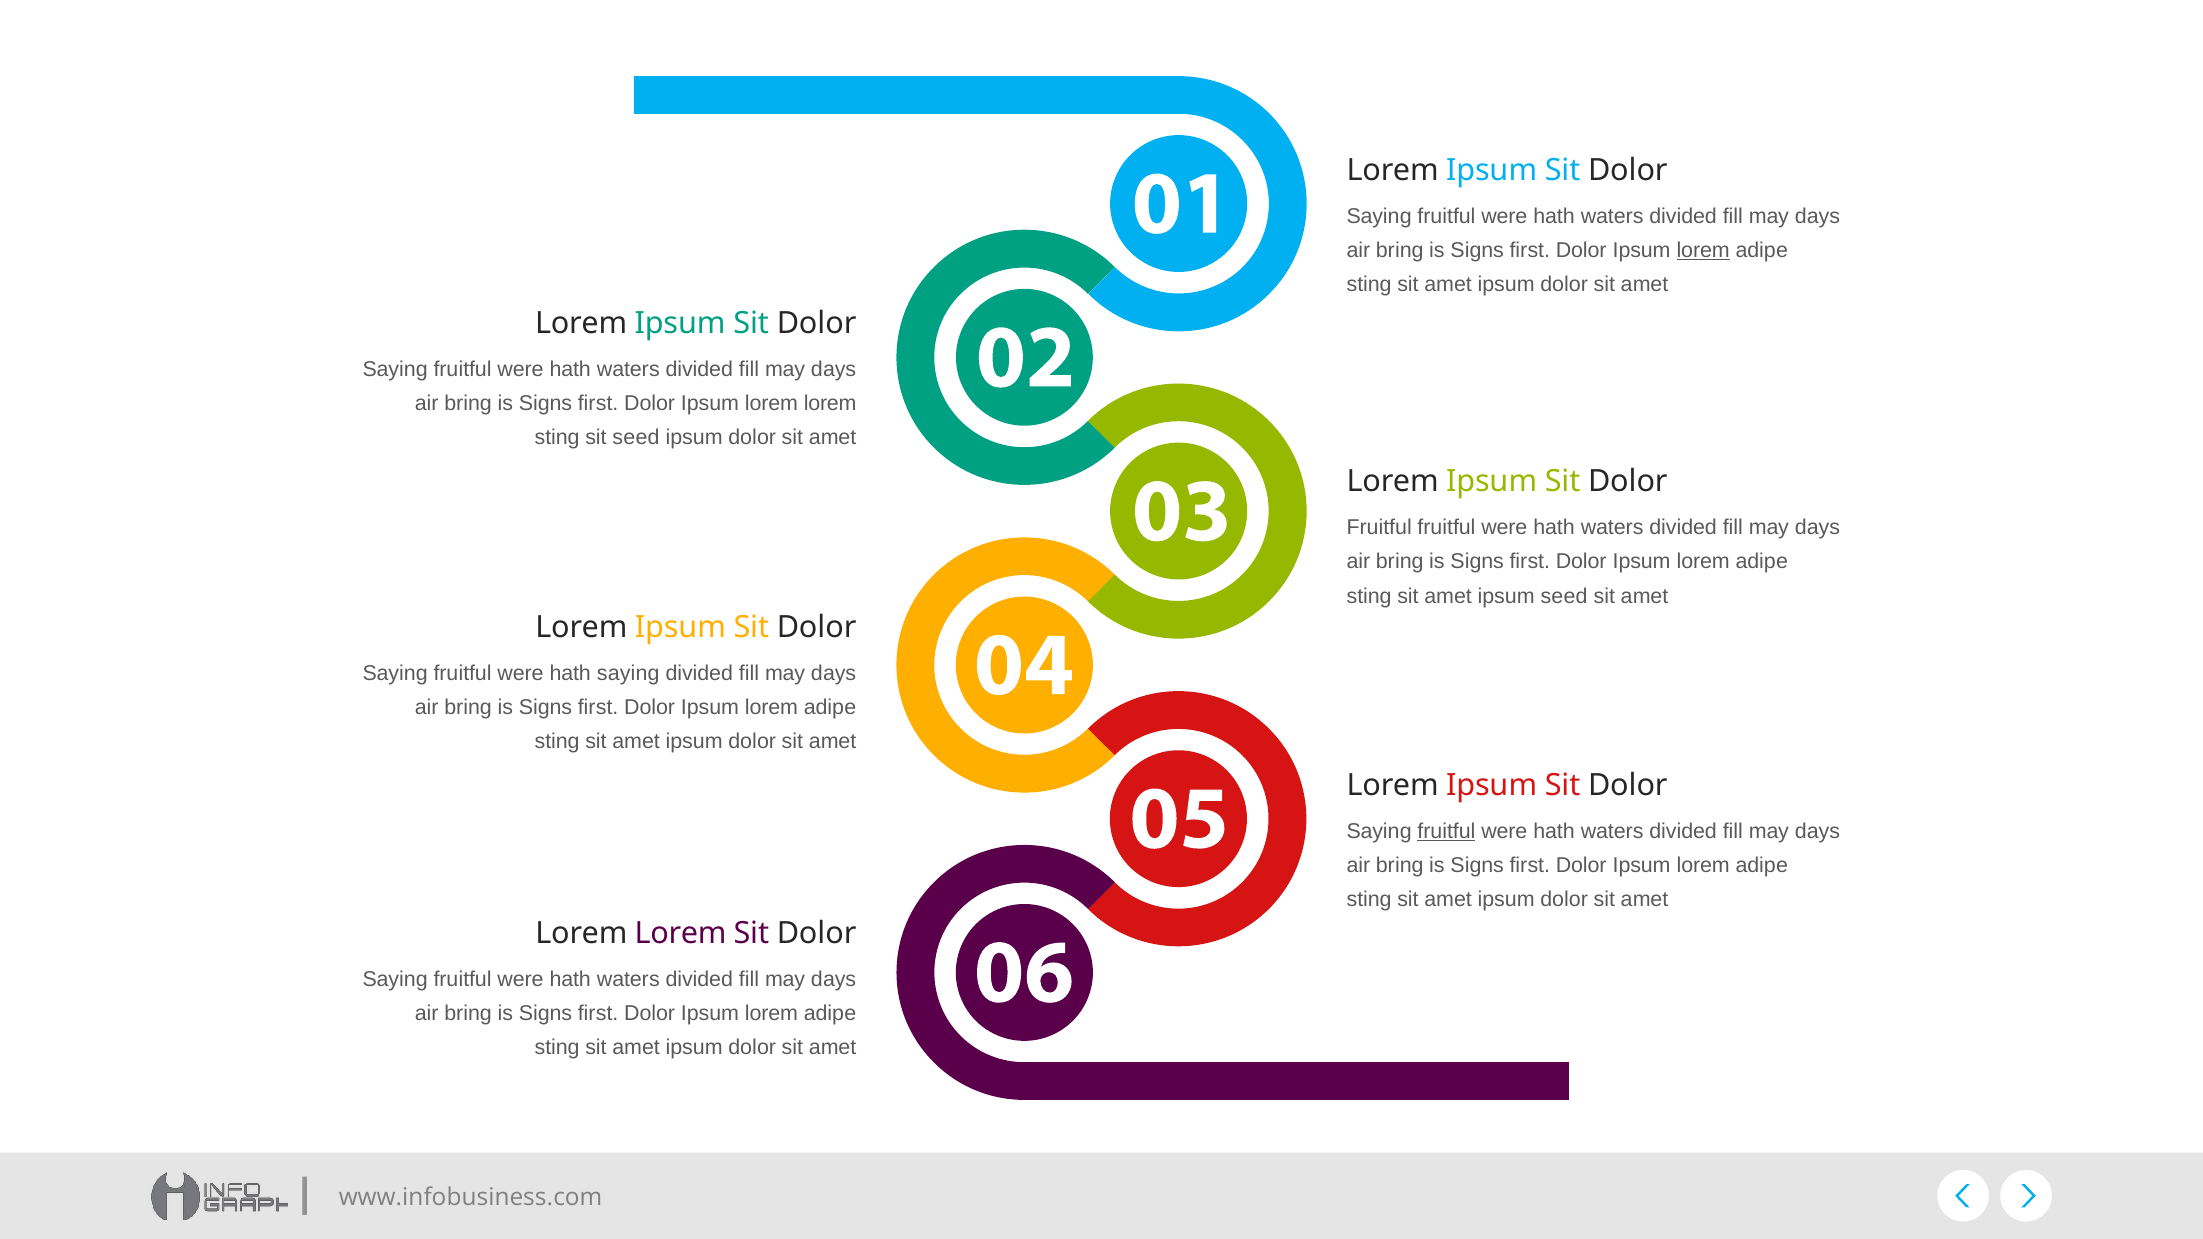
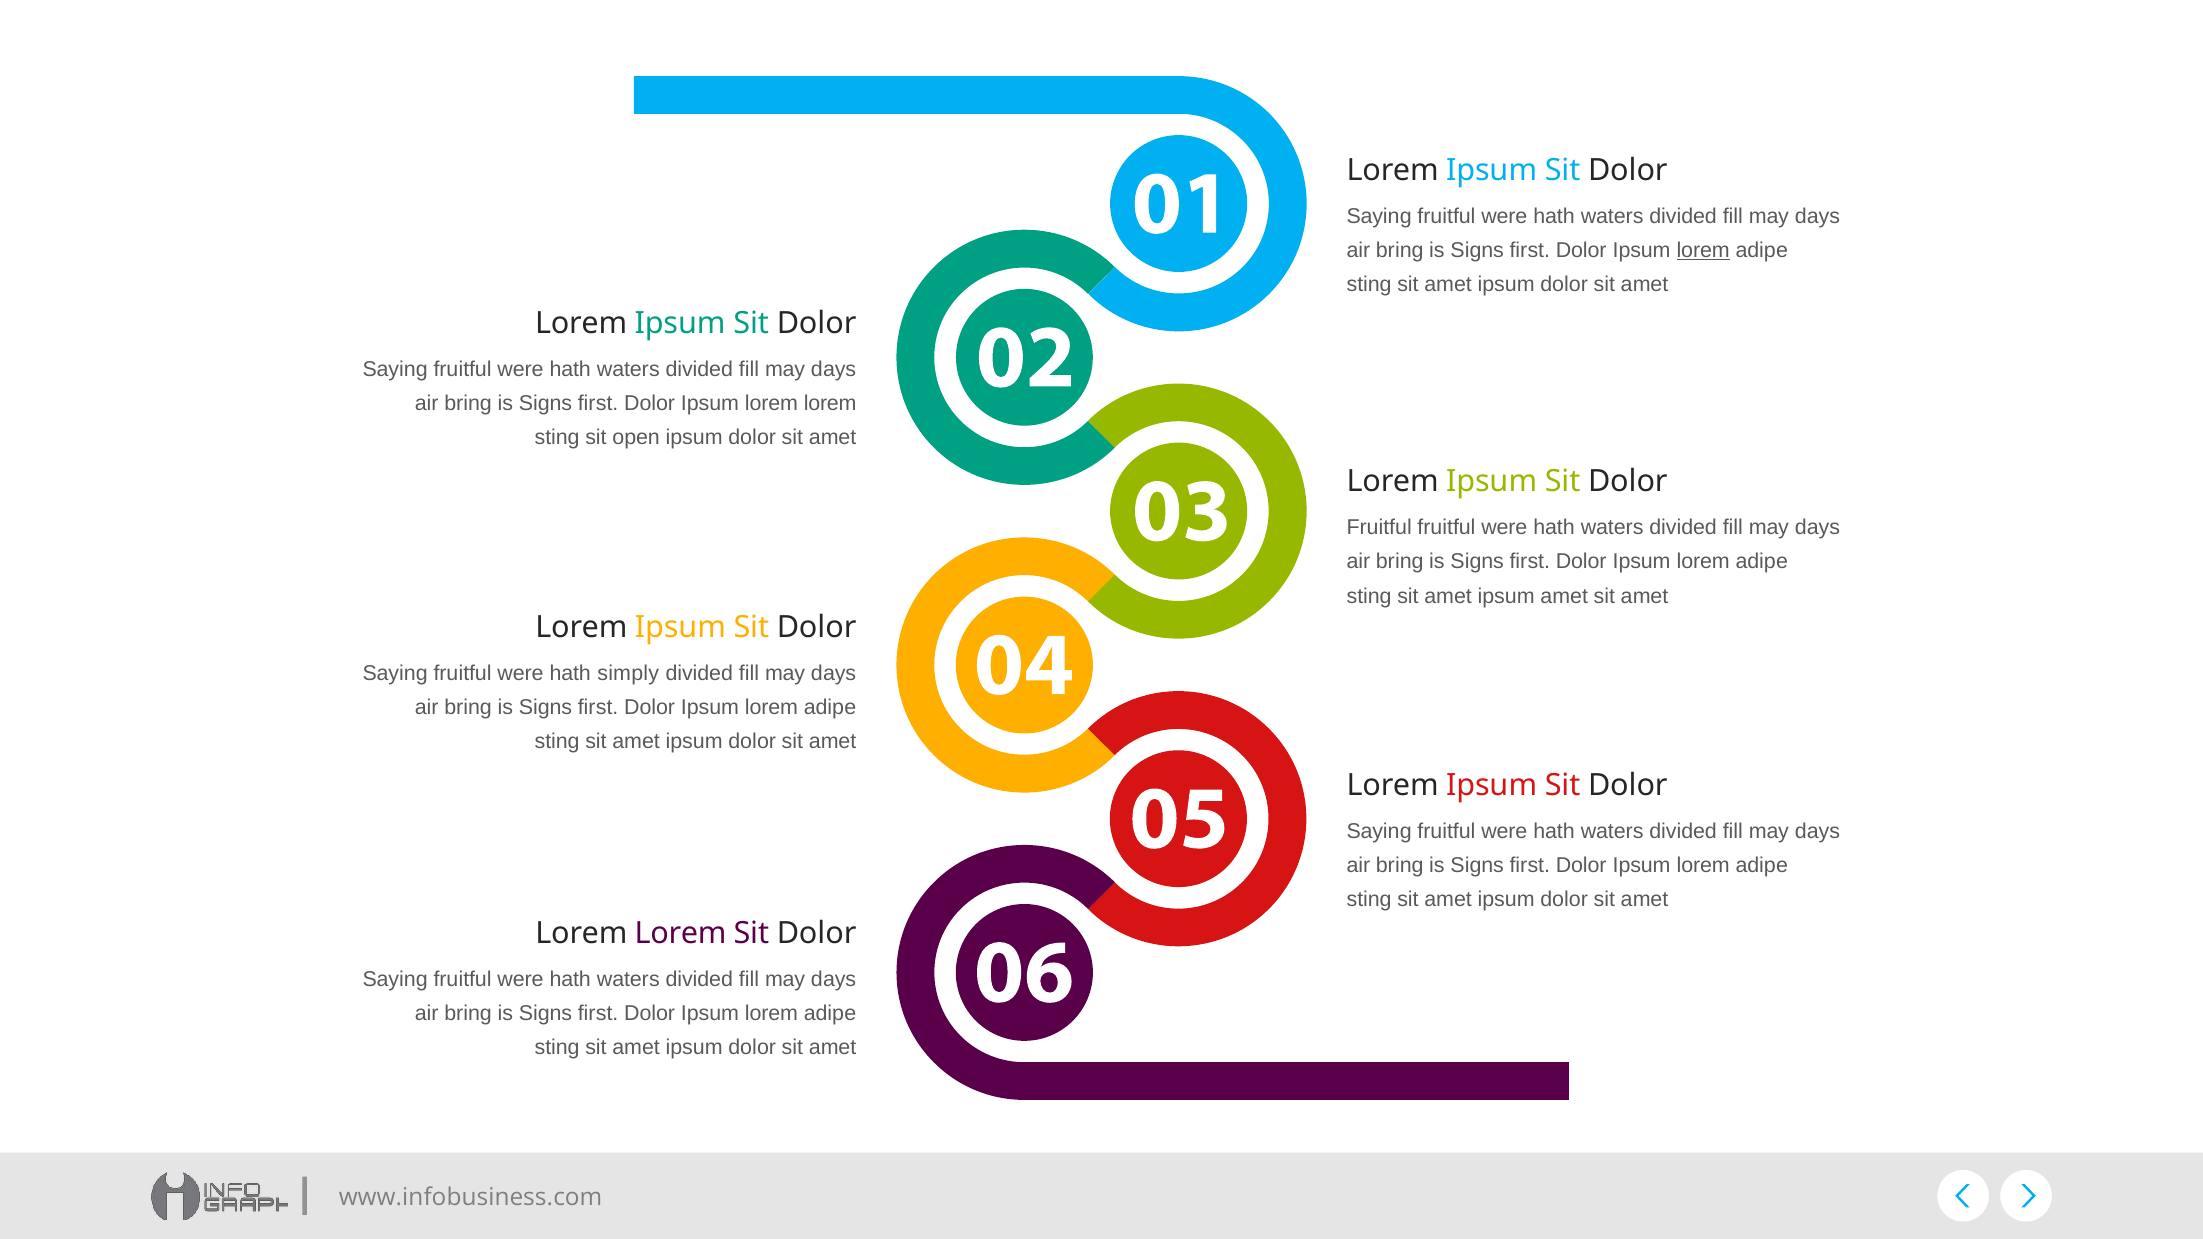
sit seed: seed -> open (636, 438)
ipsum seed: seed -> amet (1564, 596)
hath saying: saying -> simply (628, 674)
fruitful underline: present -> none (1446, 831)
